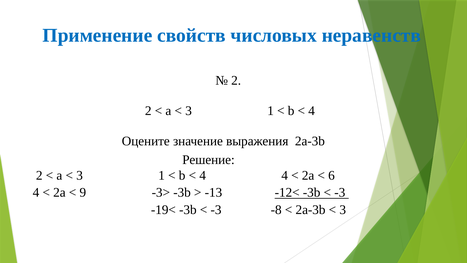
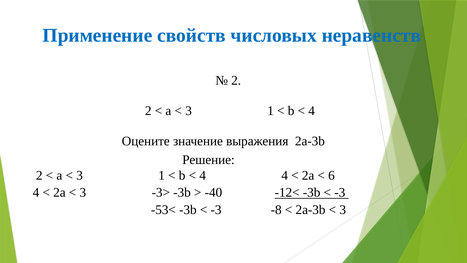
9: 9 -> 3 (83, 192)
-13: -13 -> -40 (213, 192)
-19<: -19< -> -53< (163, 210)
